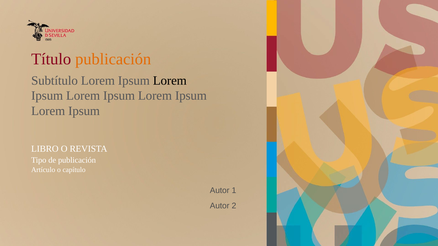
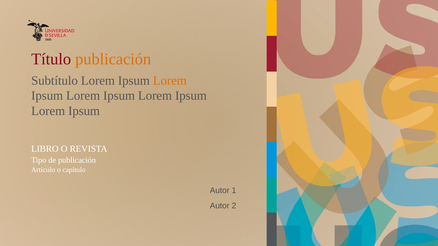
Lorem colour: black -> orange (170, 81)
